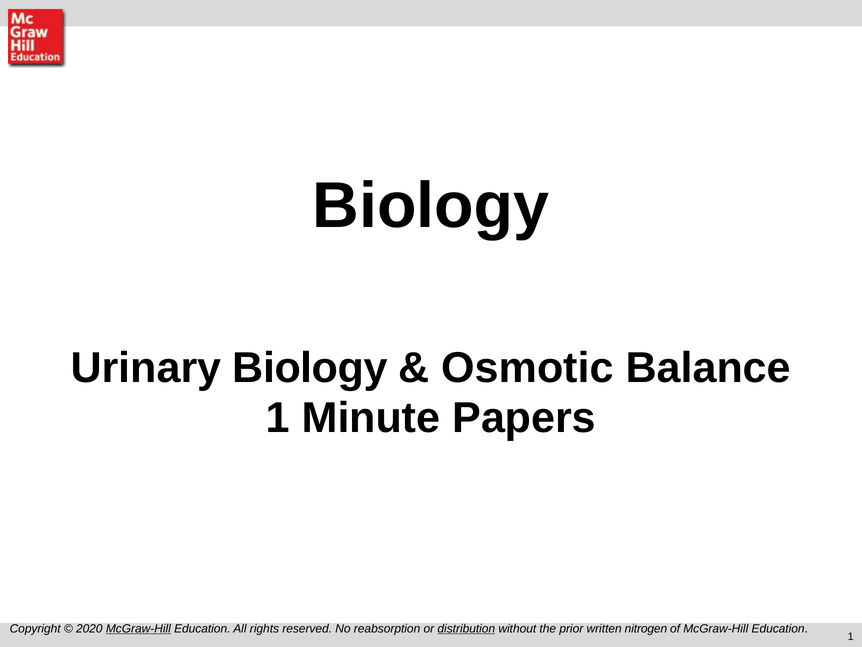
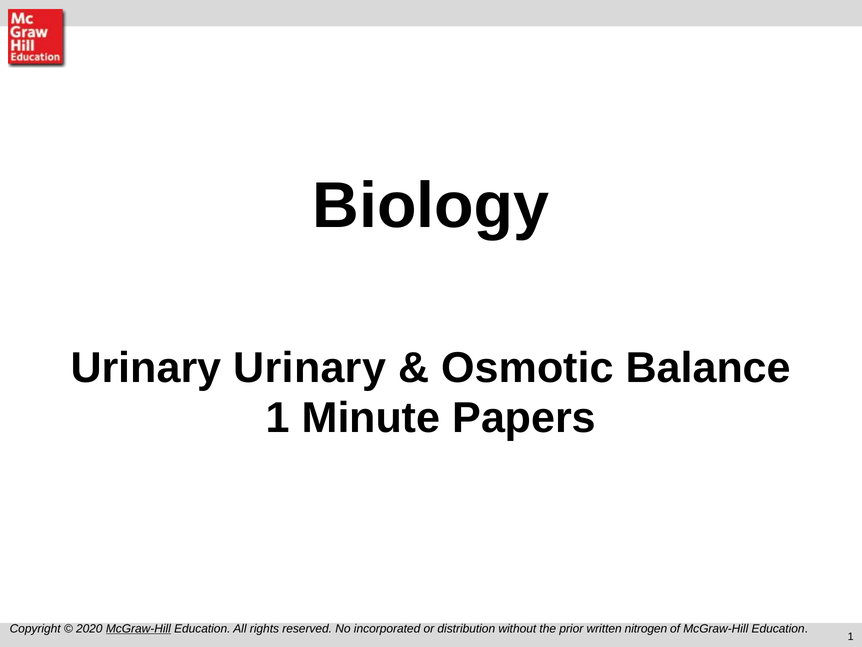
Urinary Biology: Biology -> Urinary (310, 368)
reabsorption: reabsorption -> incorporated (387, 628)
distribution underline: present -> none (466, 628)
